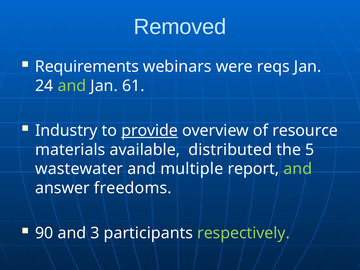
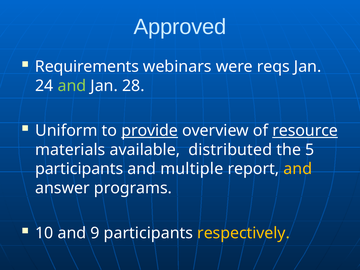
Removed: Removed -> Approved (180, 27)
61: 61 -> 28 (133, 86)
Industry: Industry -> Uniform (66, 131)
resource underline: none -> present (305, 131)
wastewater: wastewater -> participants (79, 169)
and colour: light green -> yellow (298, 169)
freedoms: freedoms -> programs (133, 188)
90: 90 -> 10 (44, 233)
3: 3 -> 9 (95, 233)
respectively colour: light green -> yellow (244, 233)
